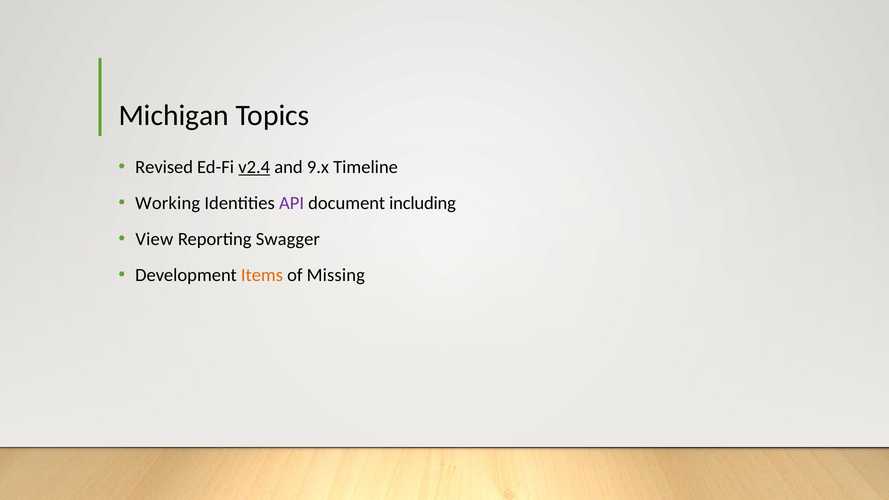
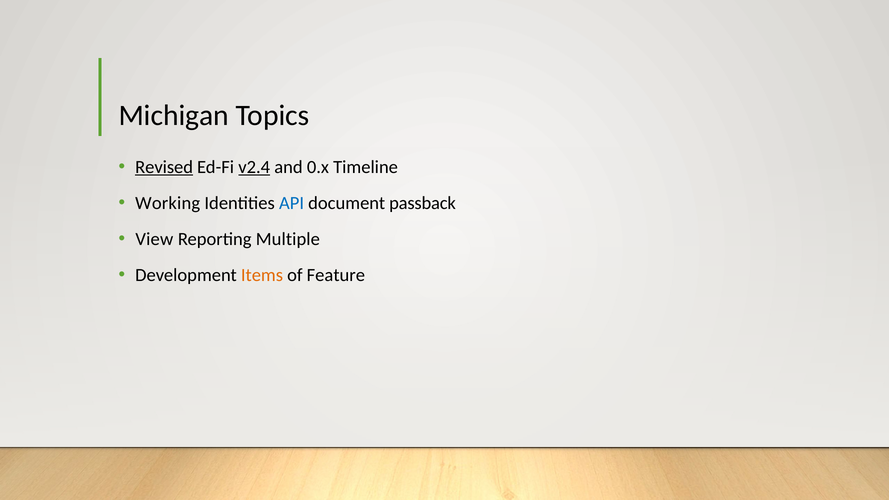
Revised underline: none -> present (164, 167)
9.x: 9.x -> 0.x (318, 167)
API colour: purple -> blue (292, 203)
including: including -> passback (423, 203)
Swagger: Swagger -> Multiple (288, 239)
Missing: Missing -> Feature (336, 275)
